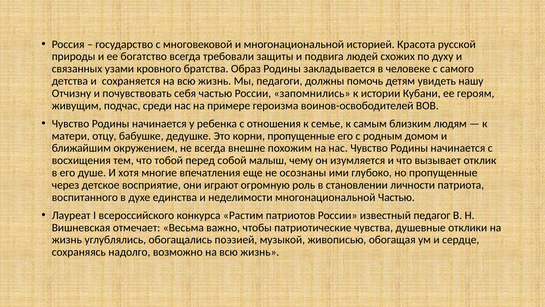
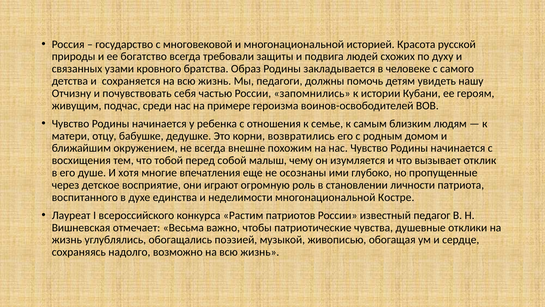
корни пропущенные: пропущенные -> возвратились (301, 136)
многонациональной Частью: Частью -> Костре (396, 197)
